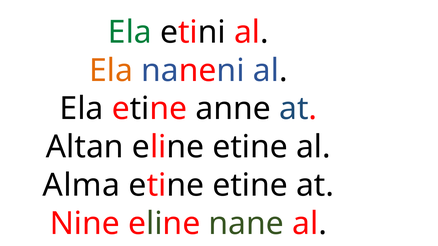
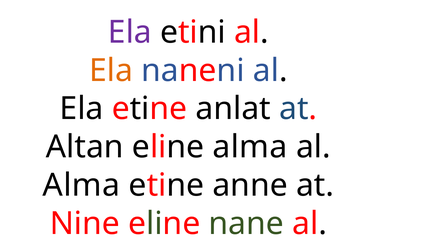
Ela colour: green -> purple (130, 32)
anne: anne -> anlat (233, 109)
eline etine: etine -> alma (250, 147)
etine etine: etine -> anne (250, 186)
